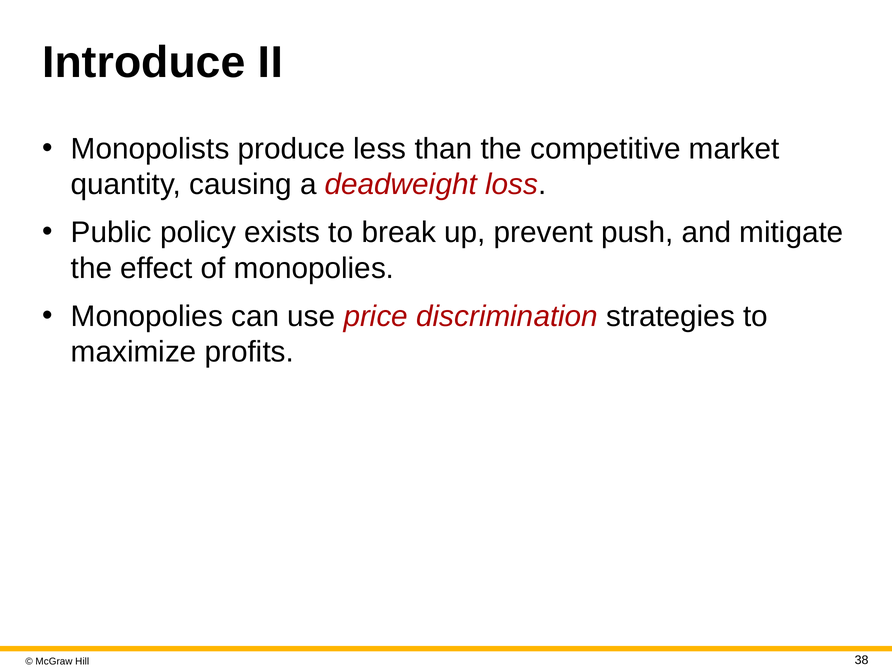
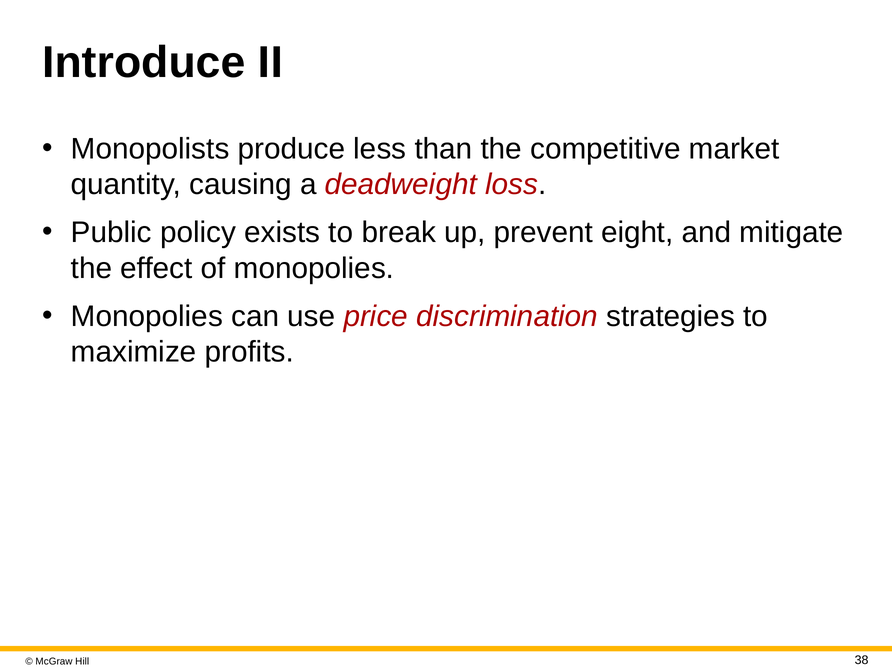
push: push -> eight (637, 233)
